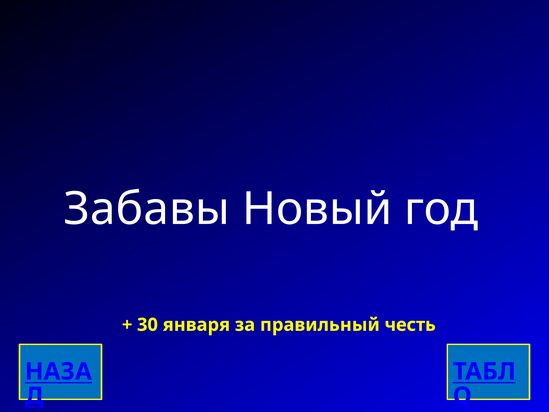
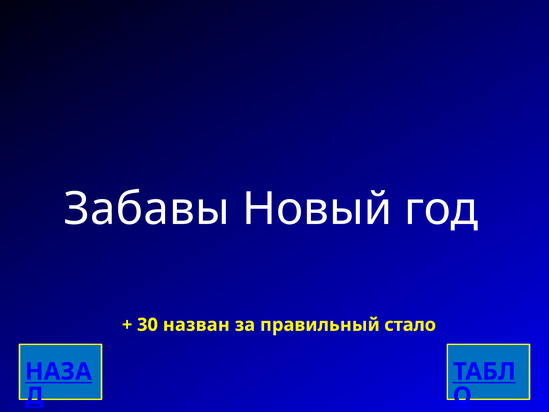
января: января -> назван (196, 325)
честь: честь -> стало (410, 325)
